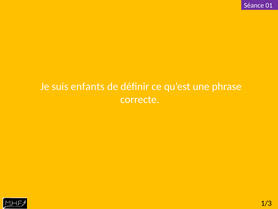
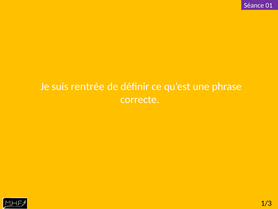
enfants: enfants -> rentrée (88, 86)
